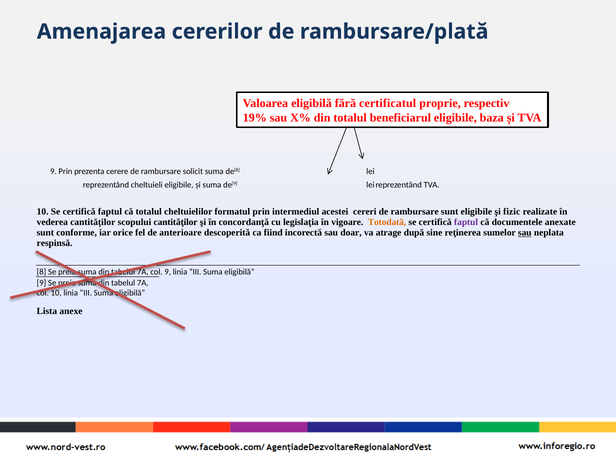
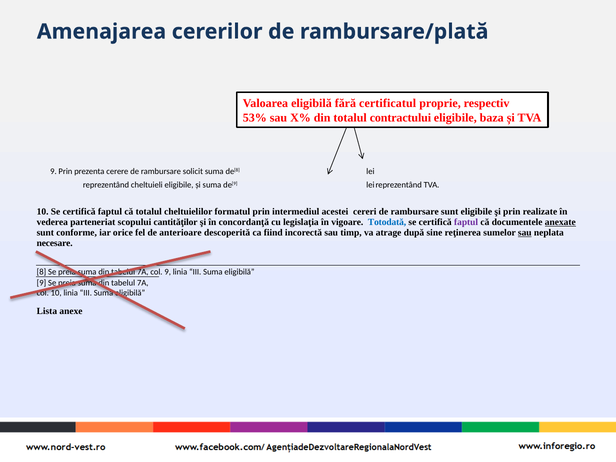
19%: 19% -> 53% (255, 118)
beneficiarul: beneficiarul -> contractului (400, 118)
şi fizic: fizic -> prin (512, 212)
cantităților: cantităților -> parteneriat (93, 222)
Totodată colour: orange -> blue (387, 222)
anexate underline: none -> present (560, 222)
doar: doar -> timp (351, 233)
respinsă: respinsă -> necesare (55, 243)
